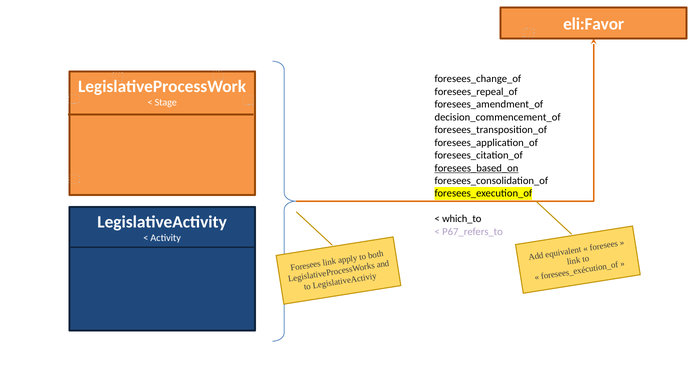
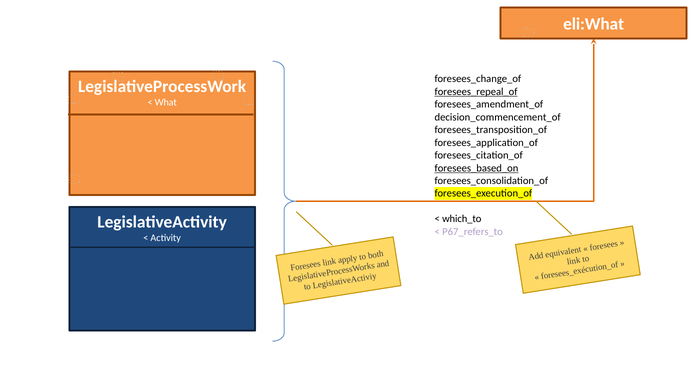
eli:Favor: eli:Favor -> eli:What (594, 24)
foresees_repeal_of underline: none -> present (476, 92)
Stage: Stage -> What (166, 103)
